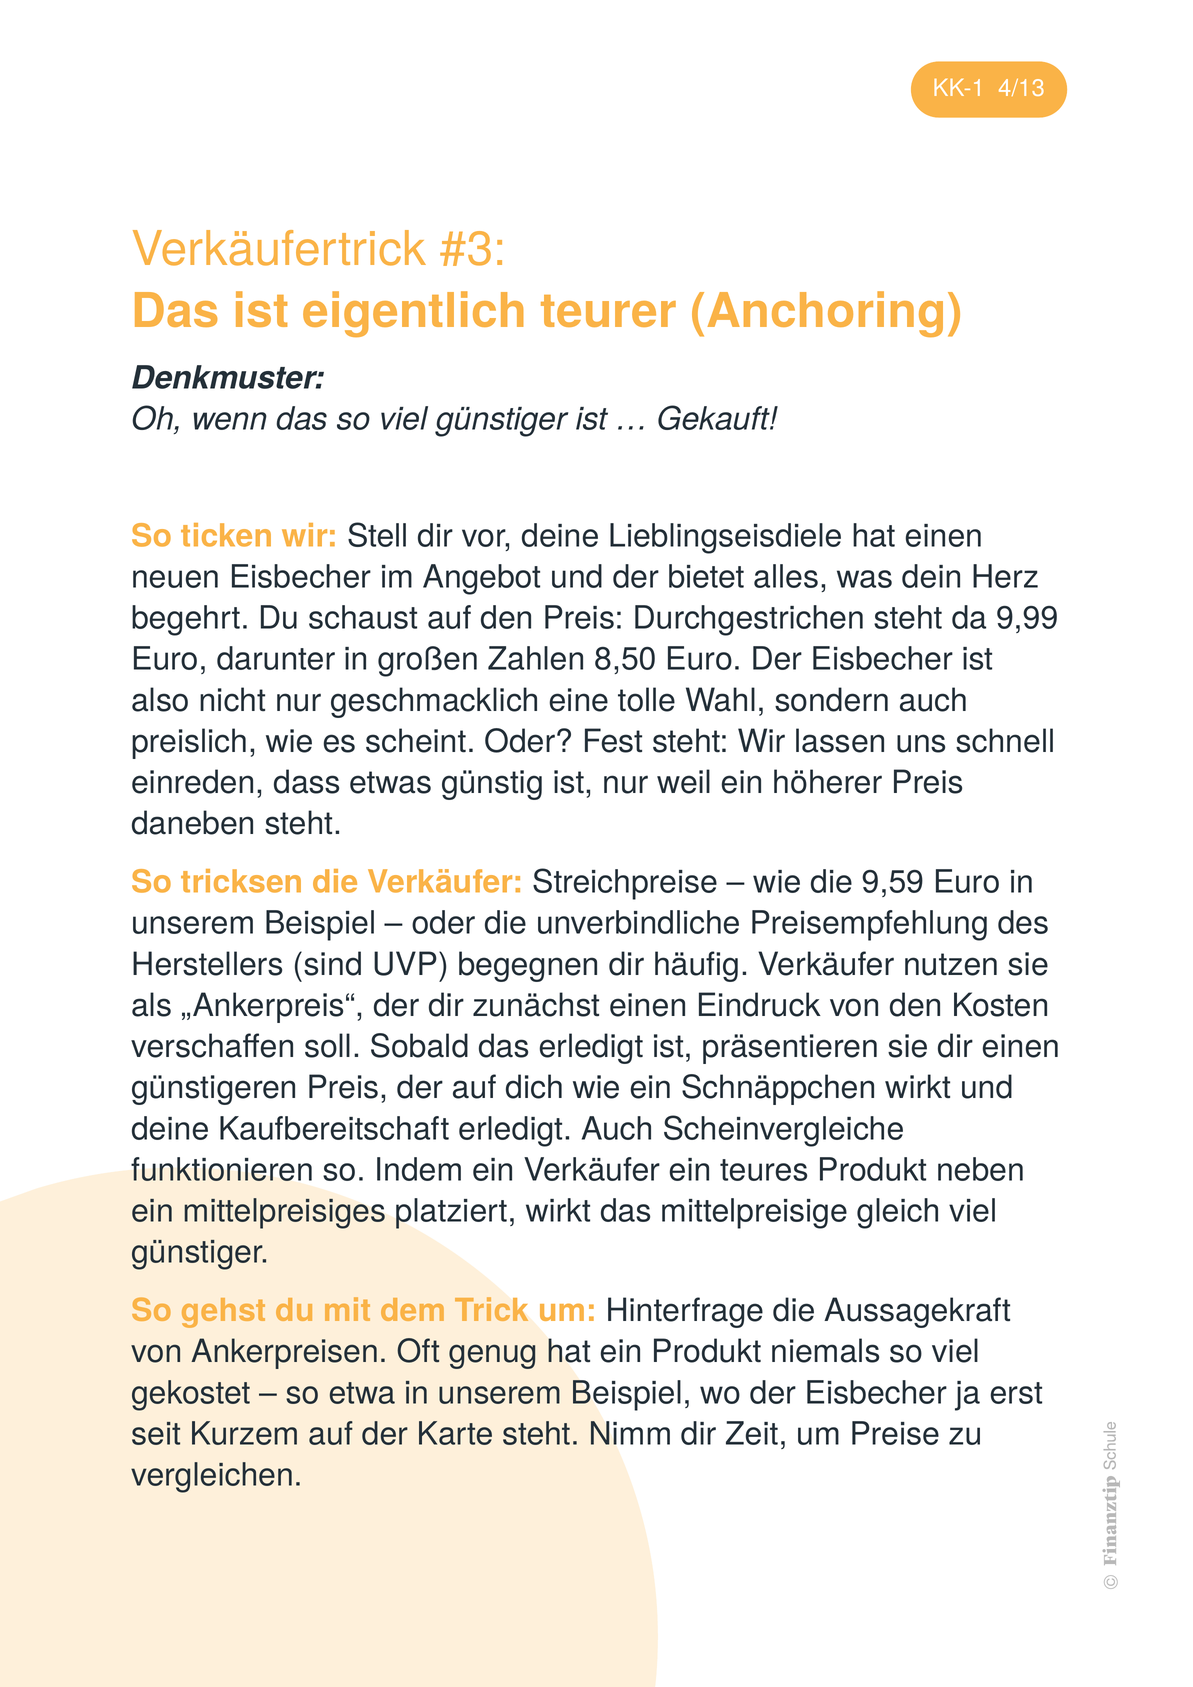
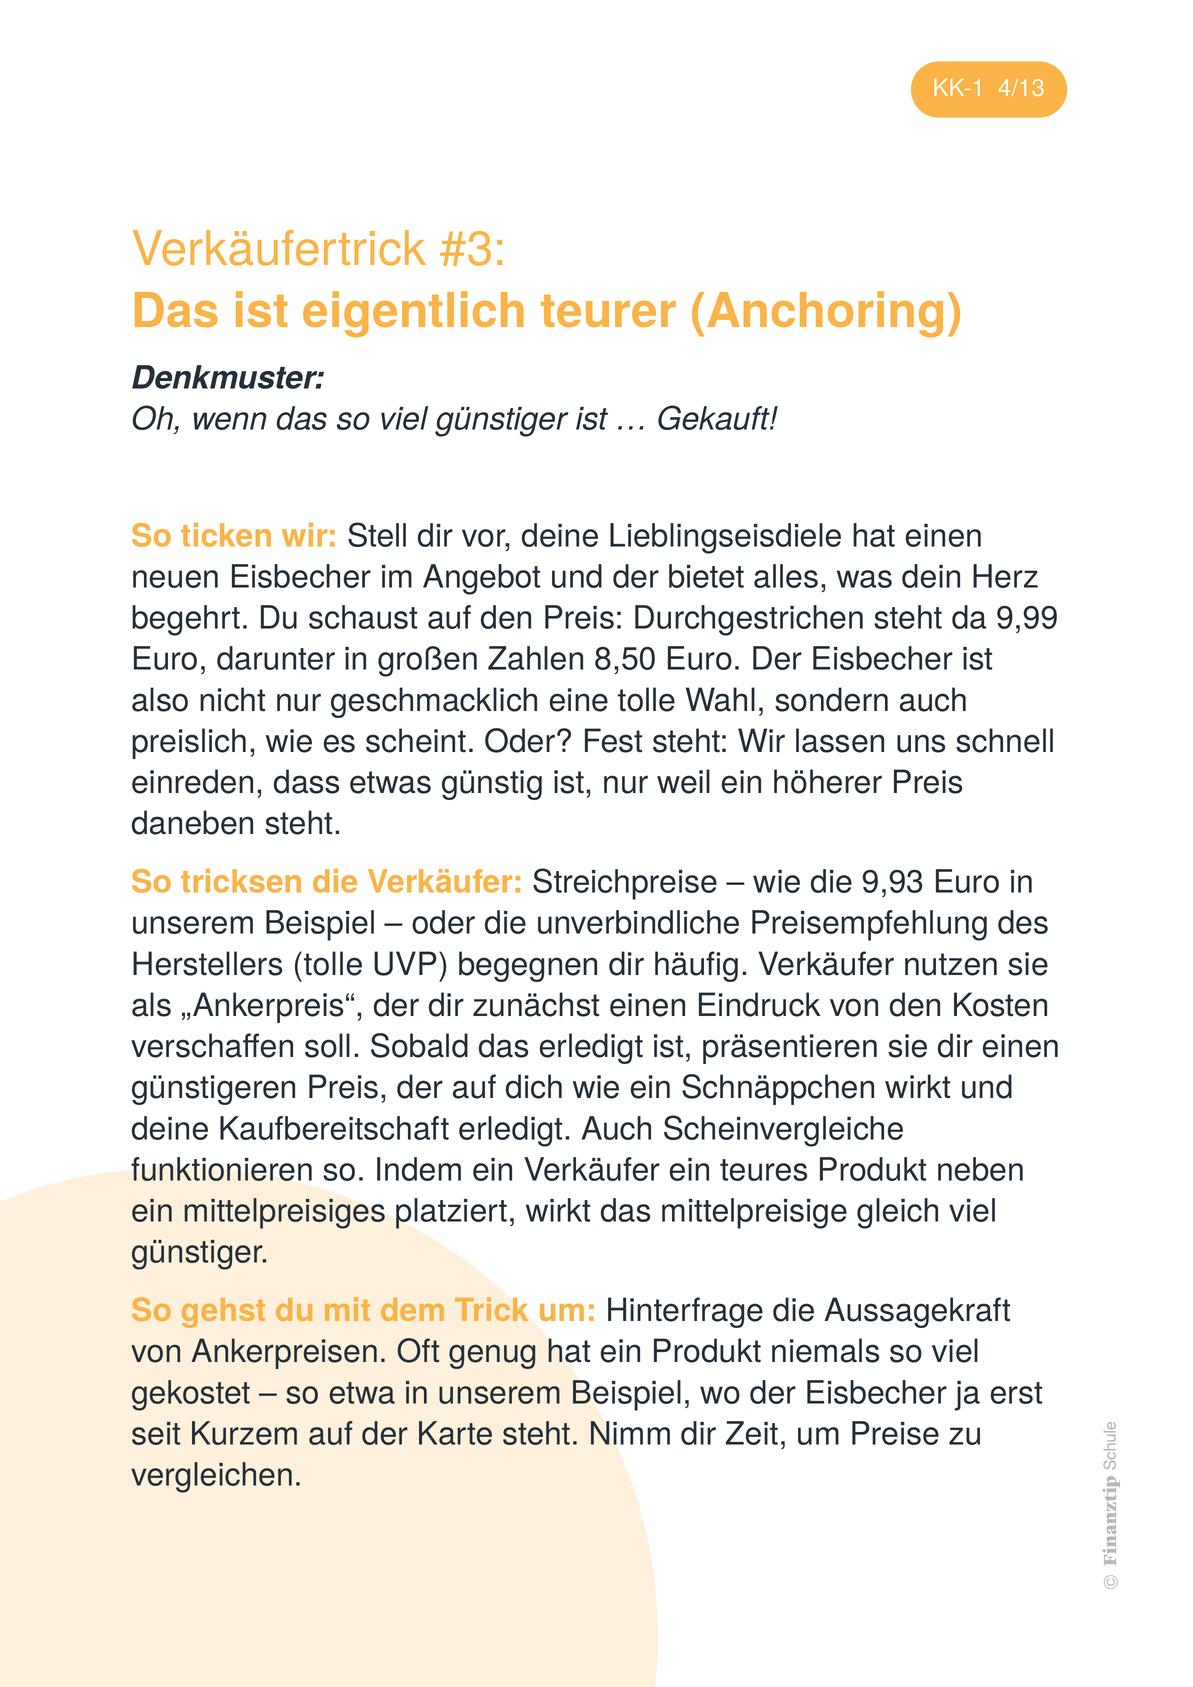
9,59: 9,59 -> 9,93 (893, 882)
Herstellers sind: sind -> tolle (328, 965)
